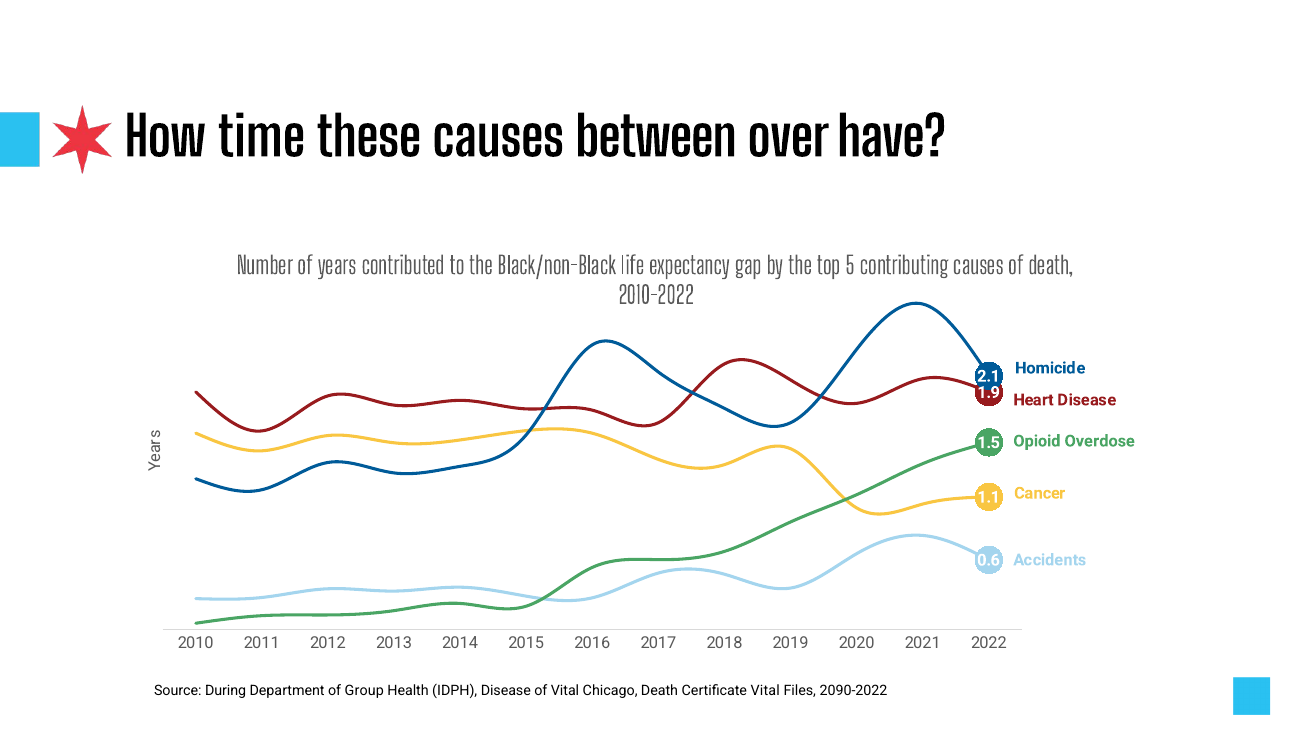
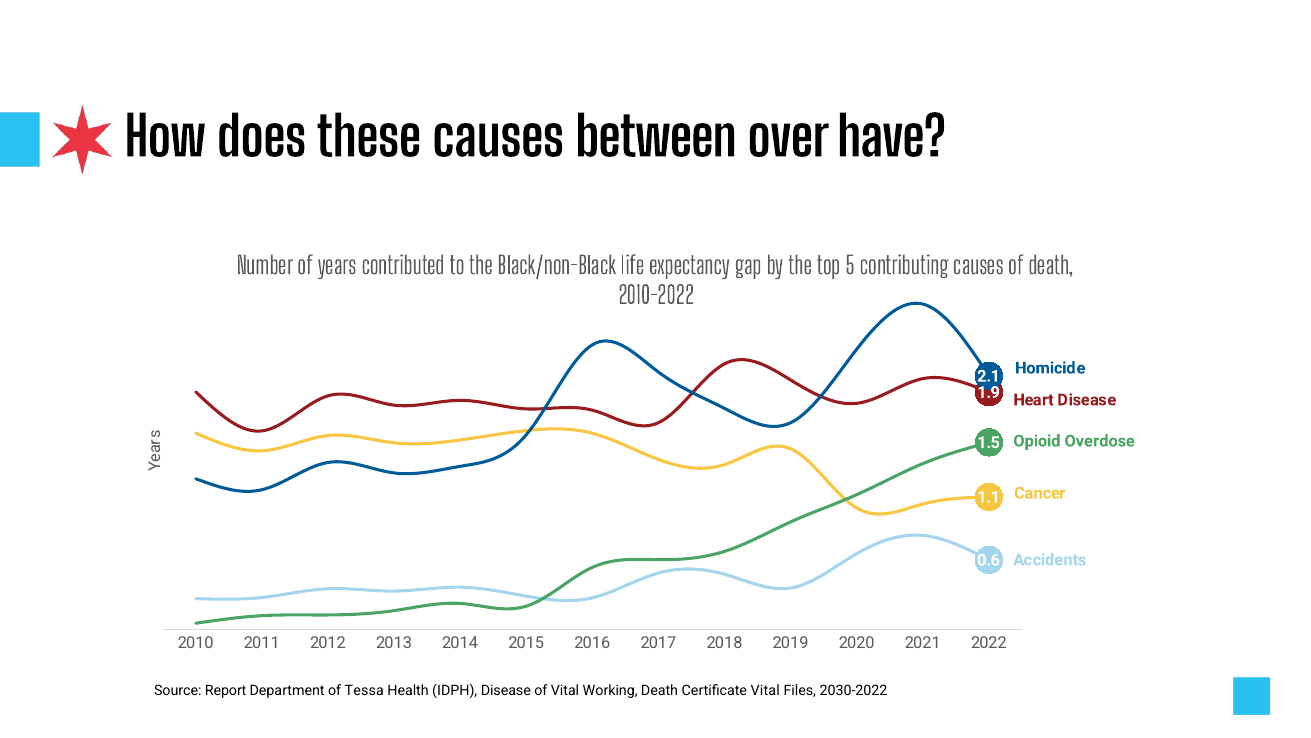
time: time -> does (262, 138)
During: During -> Report (226, 690)
Group: Group -> Tessa (364, 690)
Chicago: Chicago -> Working (610, 690)
2090-2022: 2090-2022 -> 2030-2022 (854, 690)
